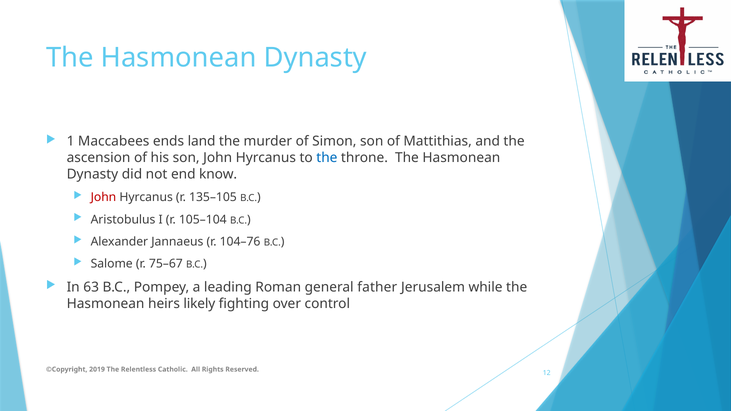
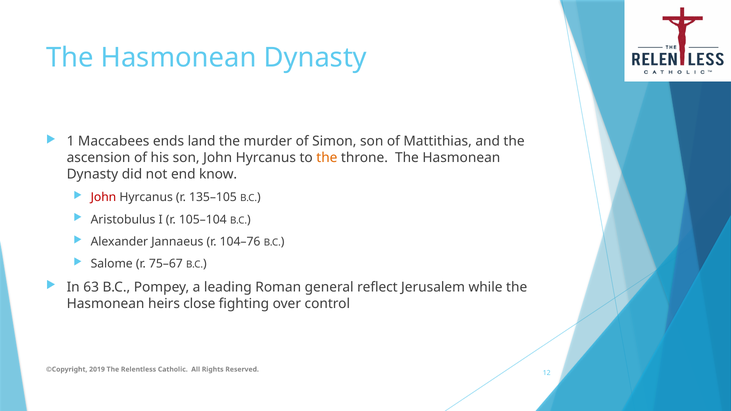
the colour: blue -> orange (327, 158)
father: father -> reflect (377, 287)
likely: likely -> close (199, 304)
